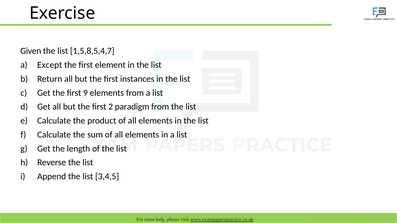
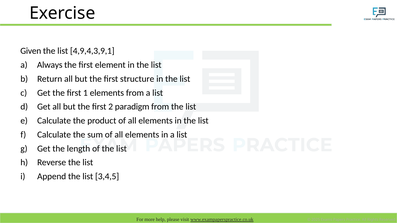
1,5,8,5,4,7: 1,5,8,5,4,7 -> 4,9,4,3,9,1 (92, 51)
Except: Except -> Always (50, 65)
instances: instances -> structure (137, 79)
9: 9 -> 1 (85, 93)
